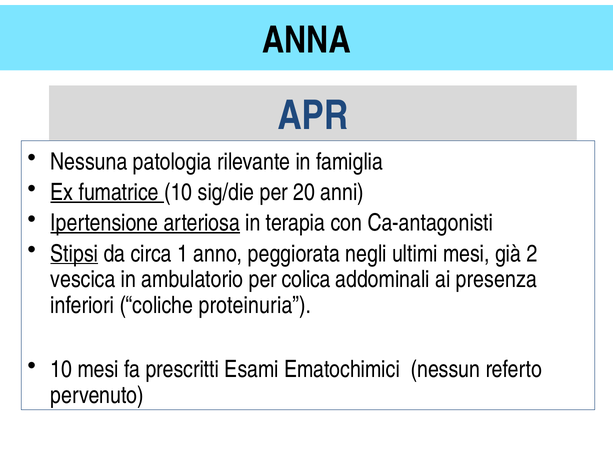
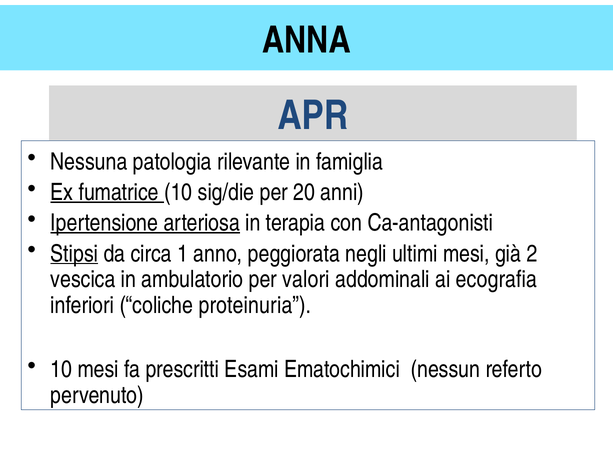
colica: colica -> valori (306, 279)
presenza: presenza -> ecografia (496, 279)
